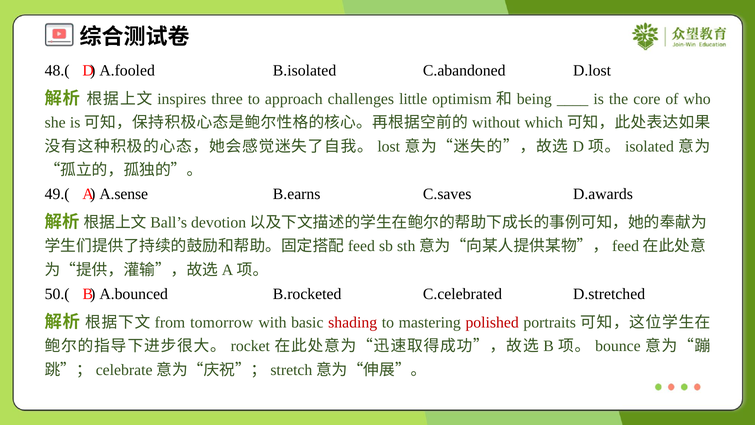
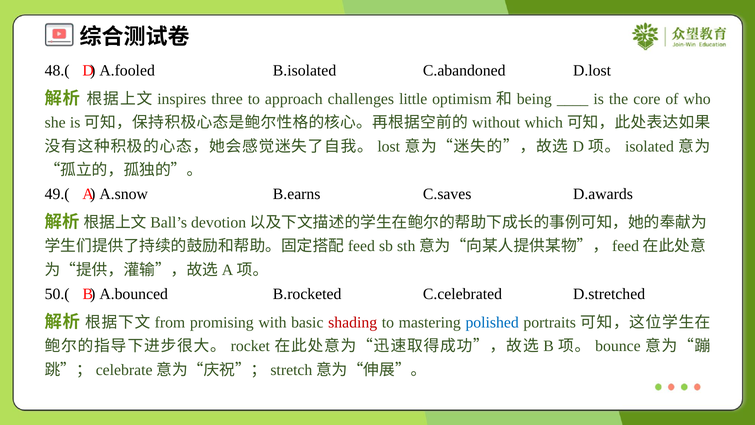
A.sense: A.sense -> A.snow (124, 194)
tomorrow: tomorrow -> promising (222, 322)
polished colour: red -> blue (492, 322)
